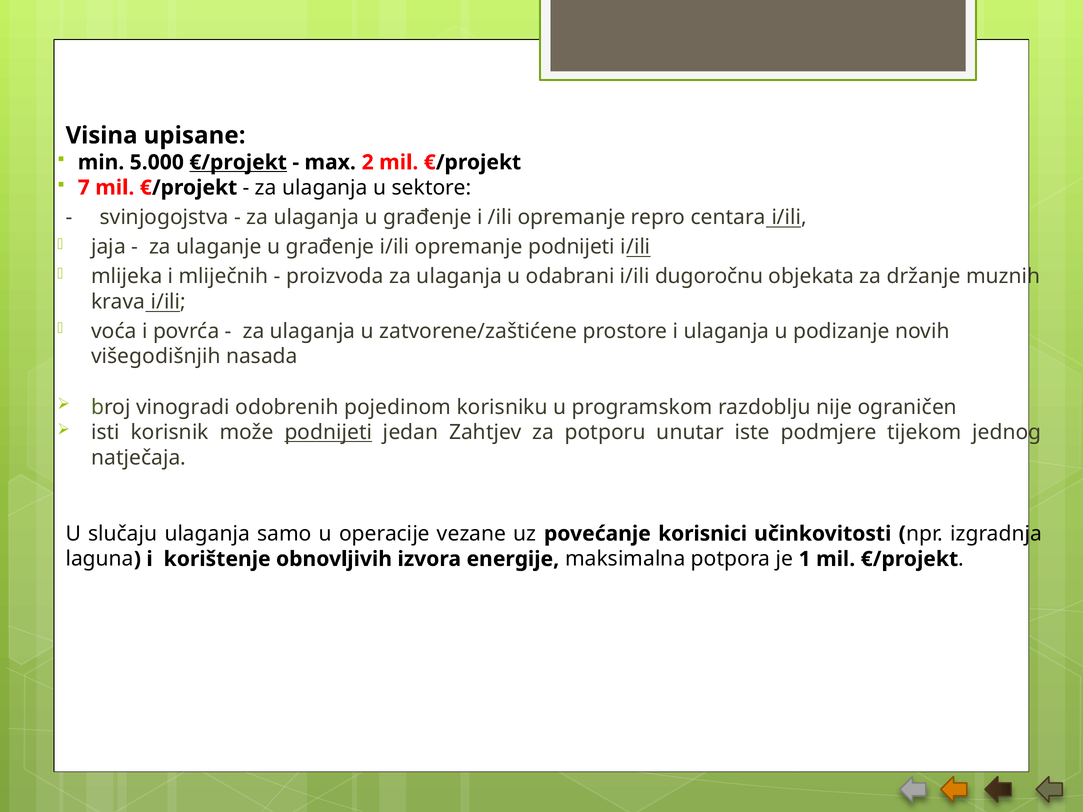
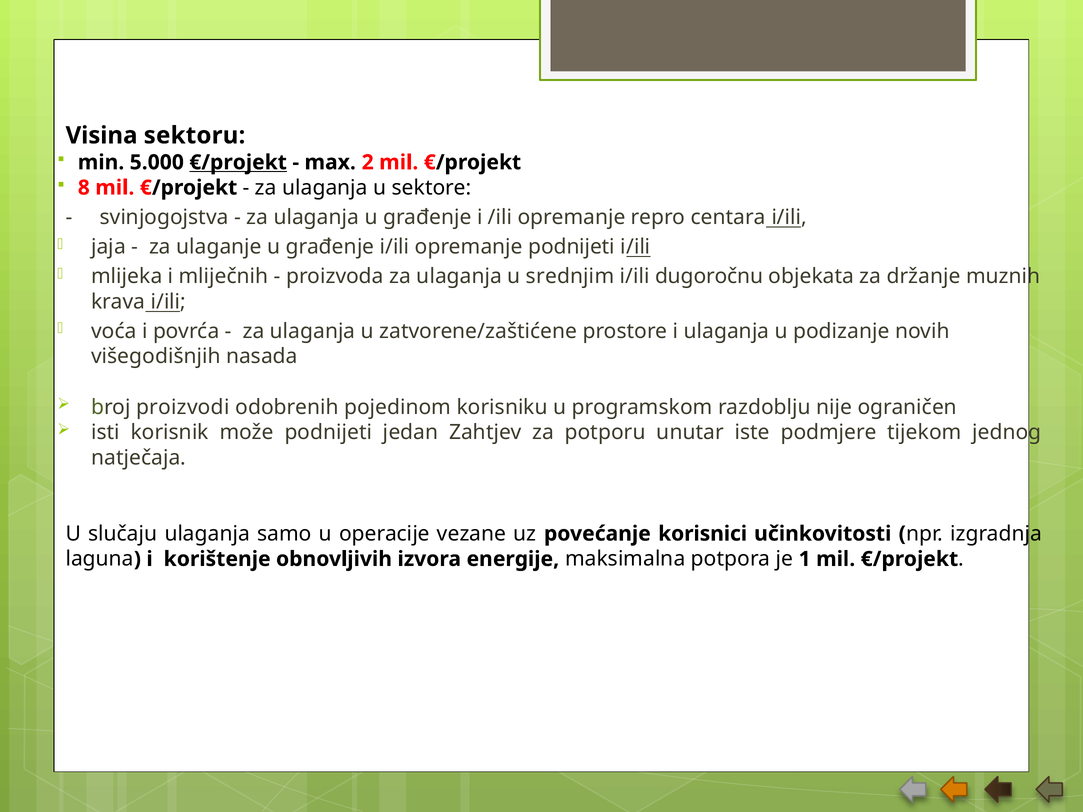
upisane: upisane -> sektoru (195, 135)
7: 7 -> 8 (84, 188)
odabrani: odabrani -> srednjim (570, 276)
vinogradi: vinogradi -> proizvodi (183, 407)
podnijeti underline: present -> none (328, 433)
